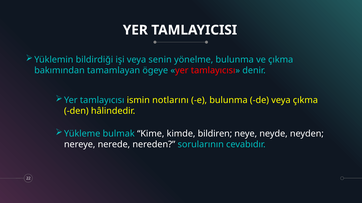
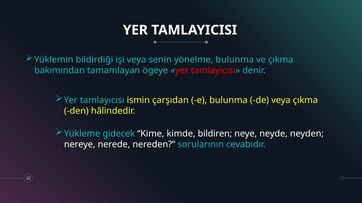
notlarını: notlarını -> çarşıdan (170, 100)
bulmak: bulmak -> gidecek (119, 134)
